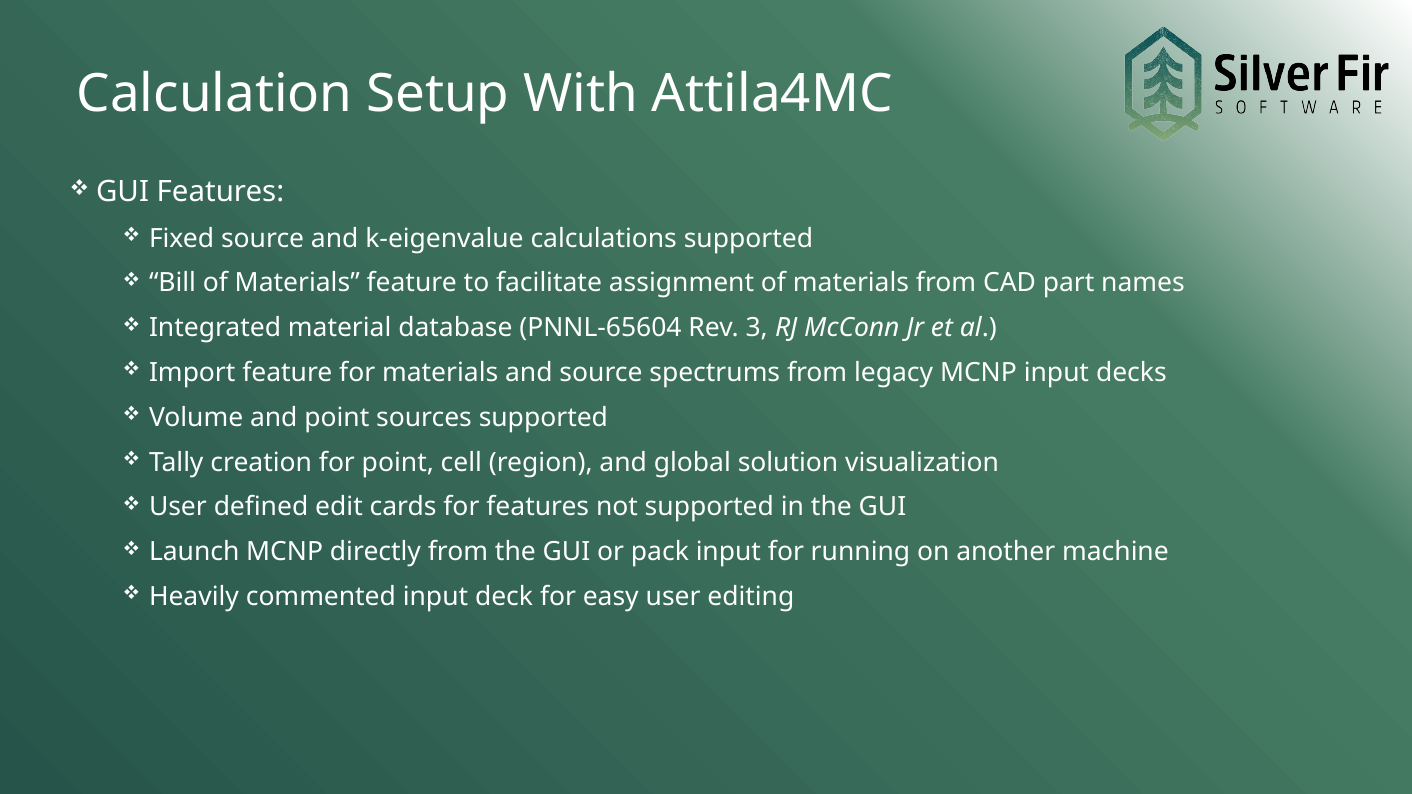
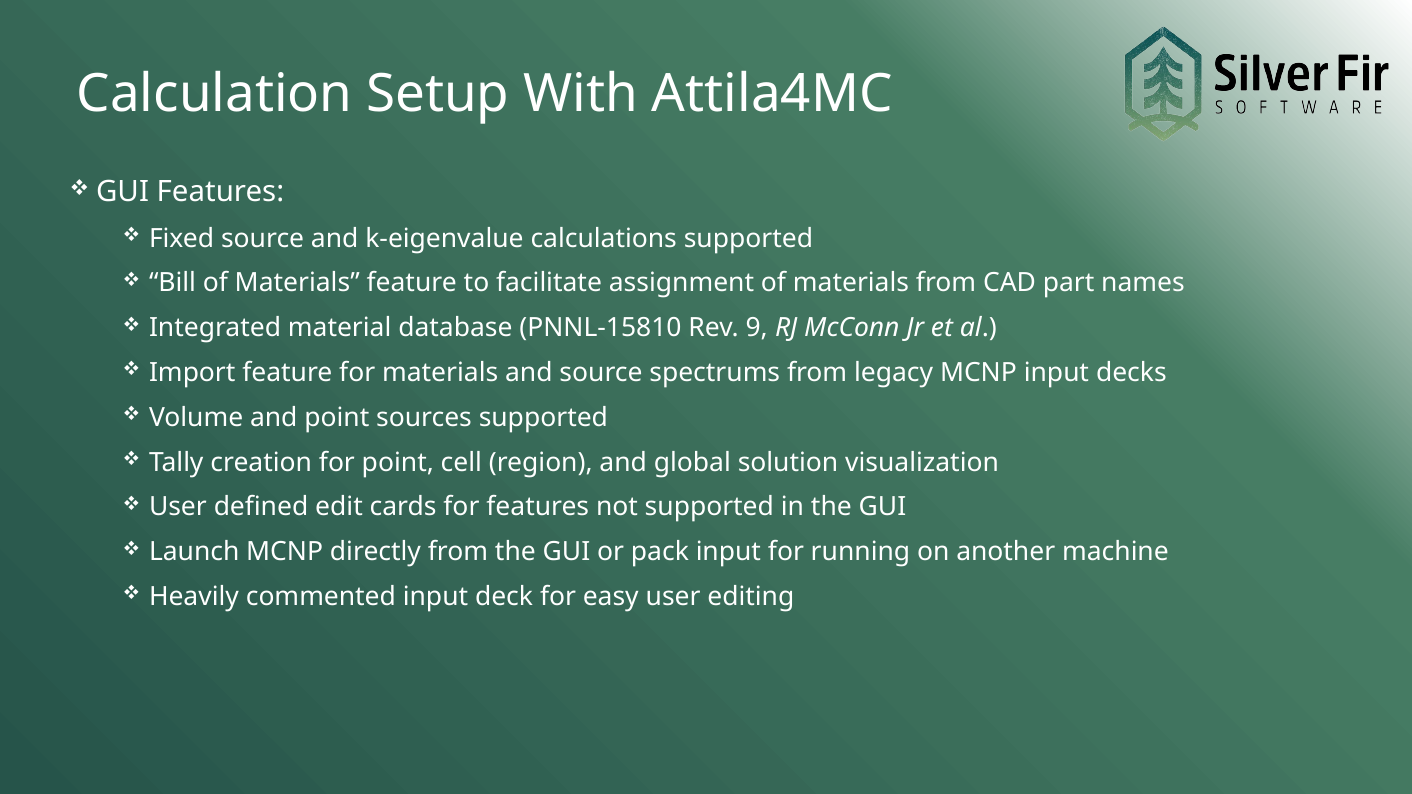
PNNL-65604: PNNL-65604 -> PNNL-15810 (600, 328)
3: 3 -> 9 (757, 328)
